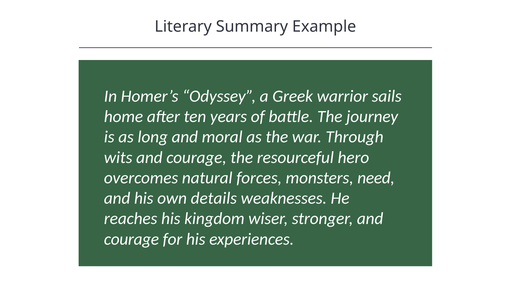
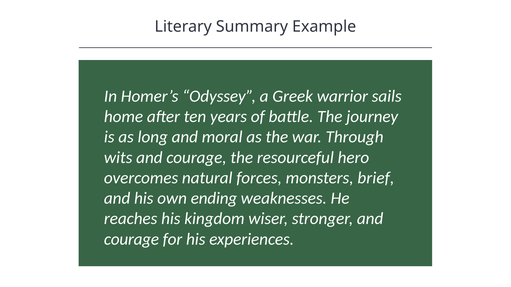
need: need -> brief (376, 178)
details: details -> ending (214, 199)
